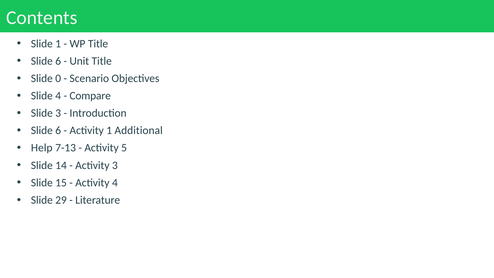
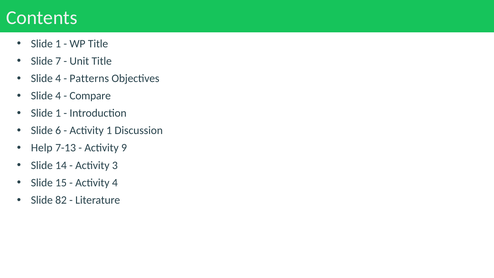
6: 6 -> 7 (58, 61)
0: 0 -> 4 (58, 78)
Scenario: Scenario -> Patterns (89, 78)
3: 3 -> 1 (58, 113)
Additional: Additional -> Discussion (139, 130)
5: 5 -> 9 (124, 148)
29: 29 -> 82 (61, 200)
